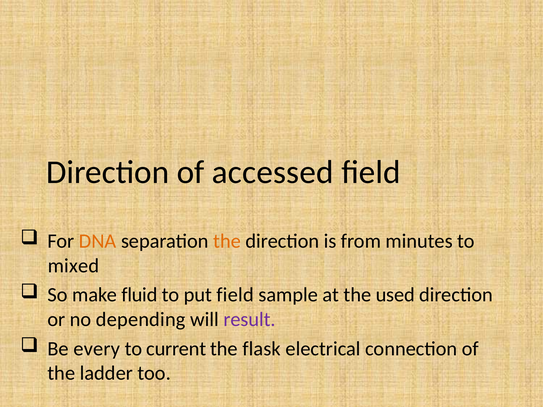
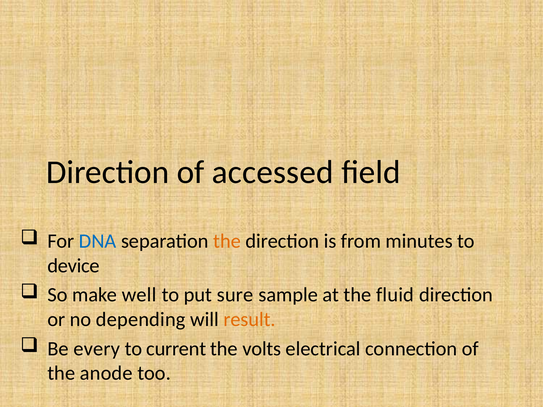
DNA colour: orange -> blue (98, 241)
mixed: mixed -> device (74, 266)
fluid: fluid -> well (139, 295)
put field: field -> sure (235, 295)
used: used -> fluid (395, 295)
result colour: purple -> orange (250, 320)
flask: flask -> volts (262, 349)
ladder: ladder -> anode (106, 373)
